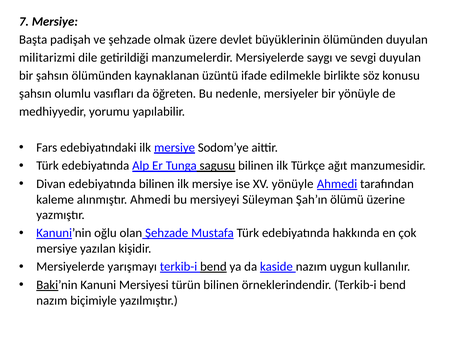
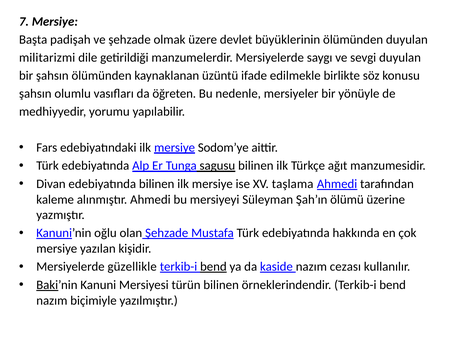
XV yönüyle: yönüyle -> taşlama (293, 184)
yarışmayı: yarışmayı -> güzellikle (132, 266)
uygun: uygun -> cezası (345, 266)
